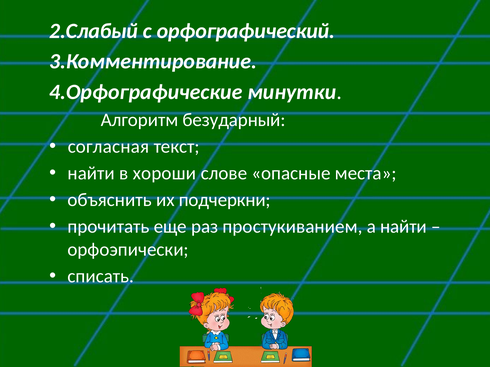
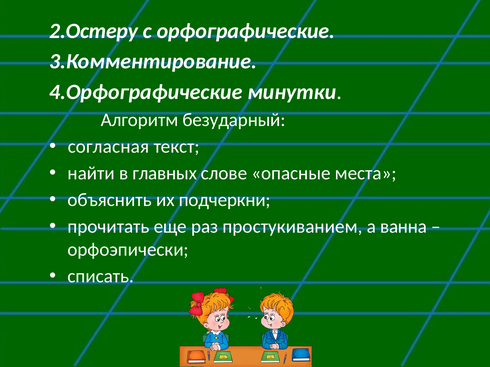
2.Слабый: 2.Слабый -> 2.Остеру (94, 31)
орфографический: орфографический -> орфографические (246, 31)
хороши: хороши -> главных (165, 174)
а найти: найти -> ванна (404, 227)
